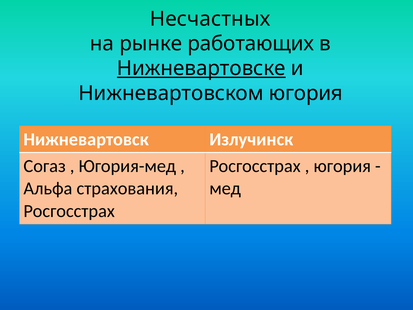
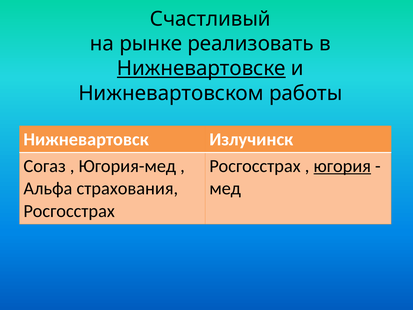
Несчастных: Несчастных -> Счастливый (210, 19)
работающих: работающих -> реализовать (251, 44)
Нижневартовском югория: югория -> работы (306, 93)
югория underline: none -> present (342, 166)
